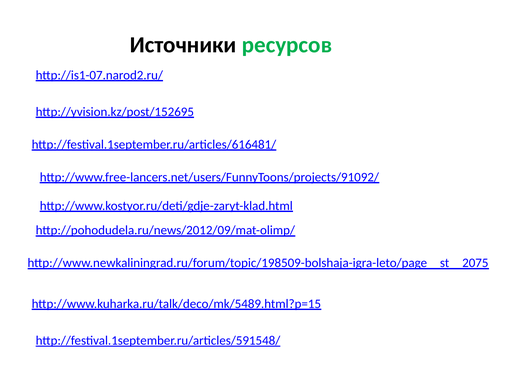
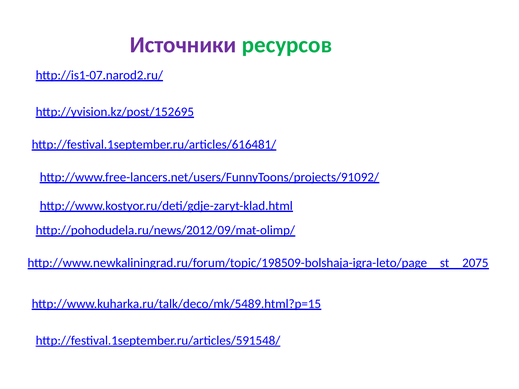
Источники colour: black -> purple (183, 45)
